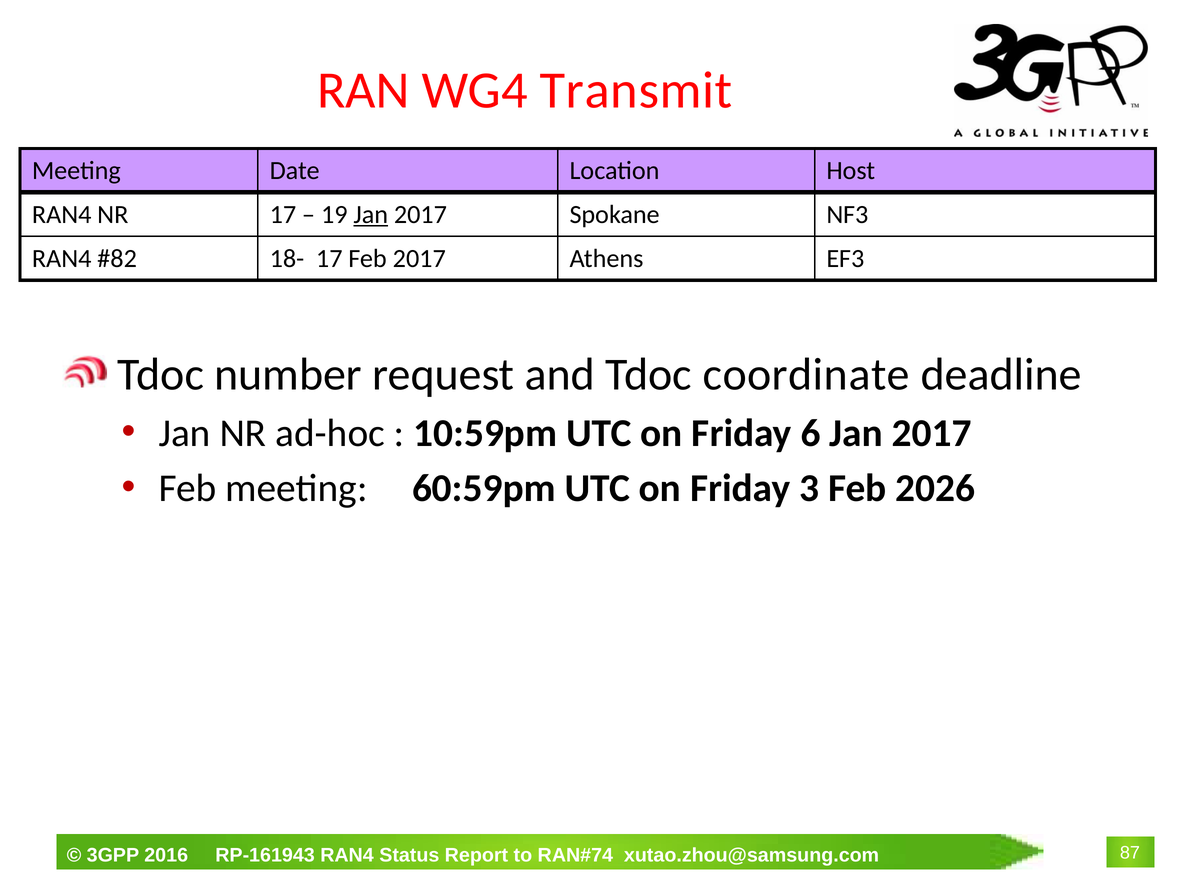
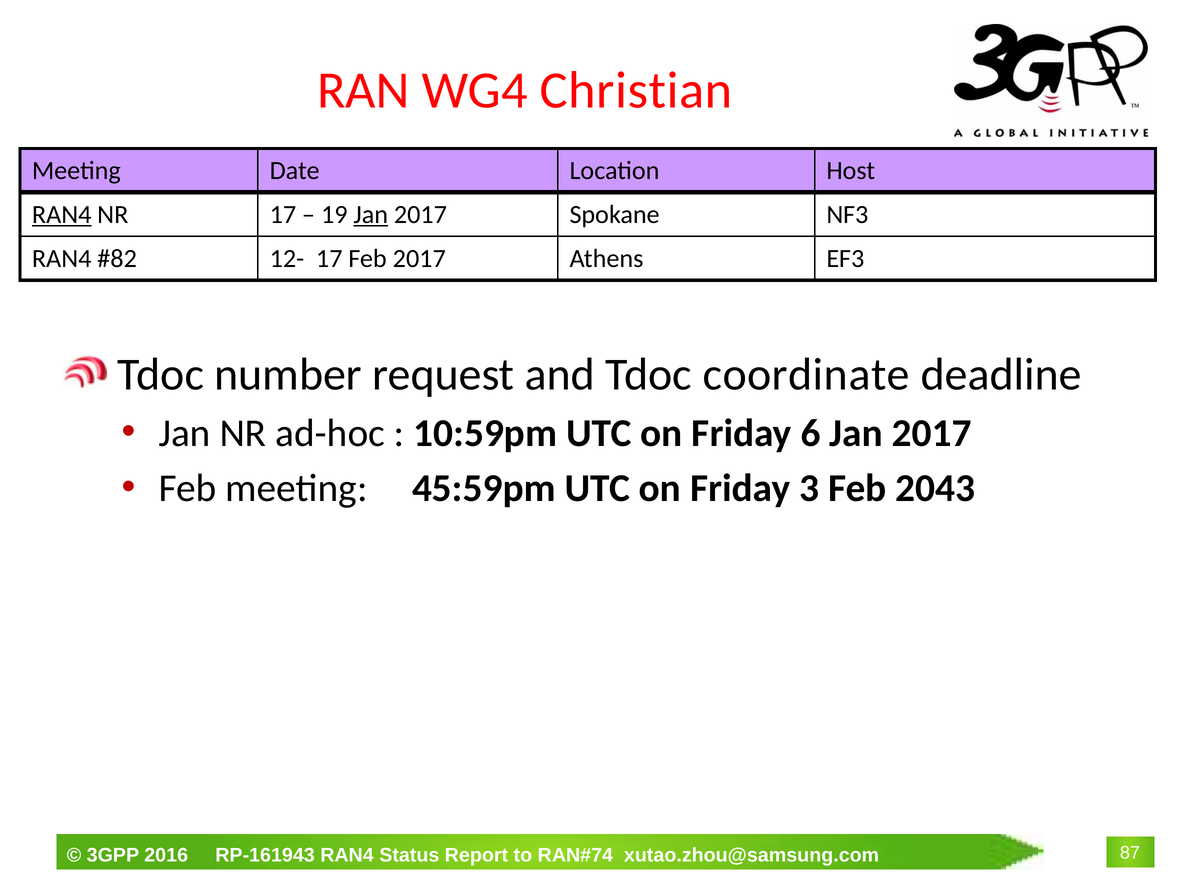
Transmit: Transmit -> Christian (636, 90)
RAN4 underline: none -> present (62, 215)
18-: 18- -> 12- (287, 259)
60:59pm: 60:59pm -> 45:59pm (484, 489)
2026: 2026 -> 2043 (935, 489)
